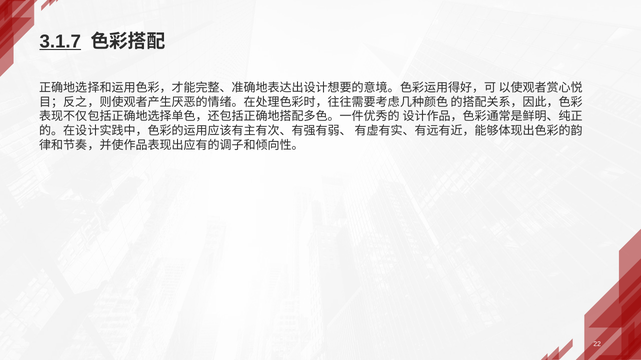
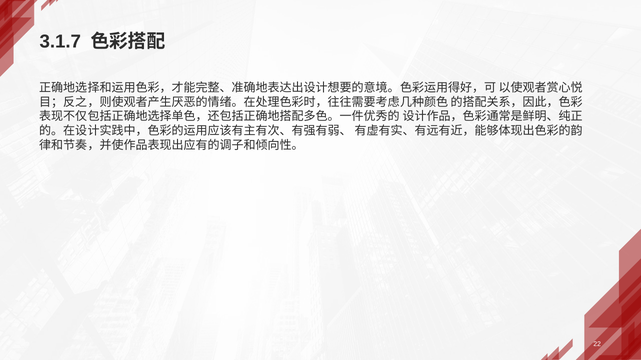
3.1.7 underline: present -> none (60, 41)
